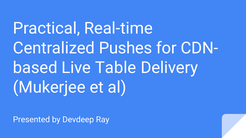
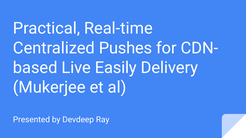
Table: Table -> Easily (116, 68)
